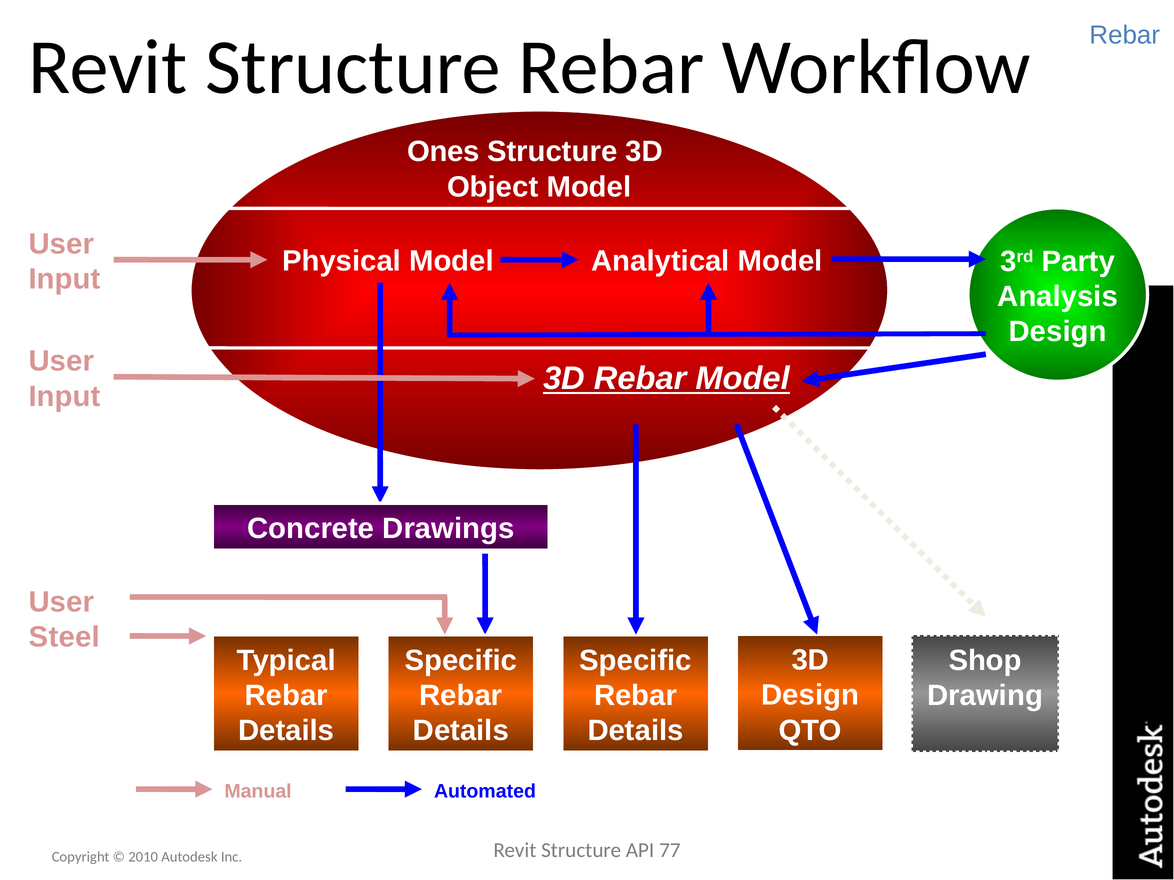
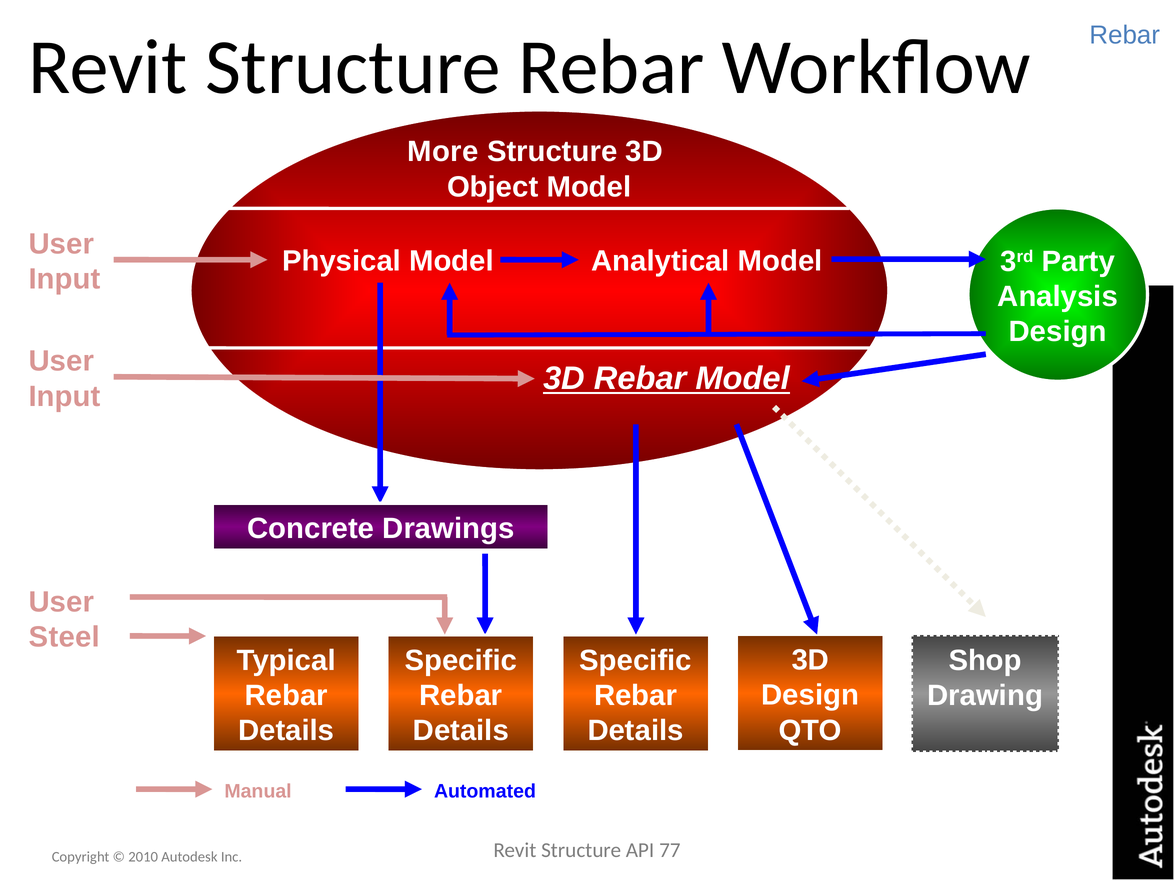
Ones: Ones -> More (443, 152)
